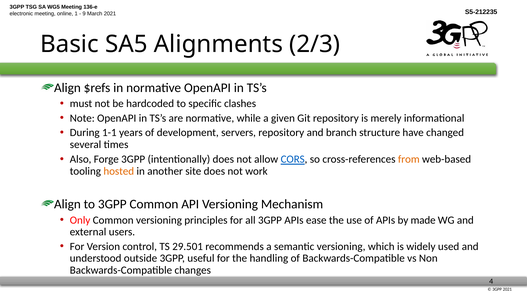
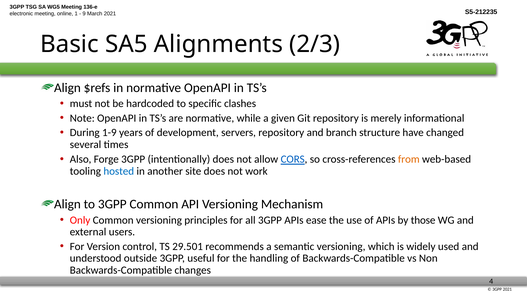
1-1: 1-1 -> 1-9 (109, 133)
hosted colour: orange -> blue (119, 171)
made: made -> those (423, 220)
